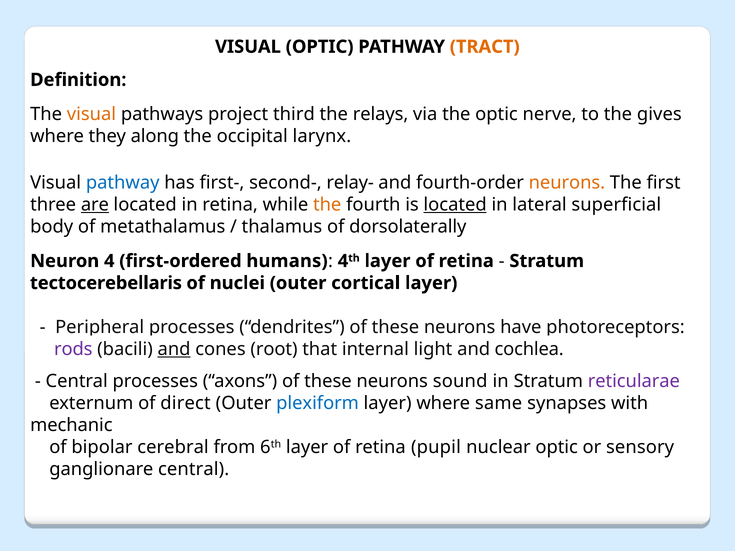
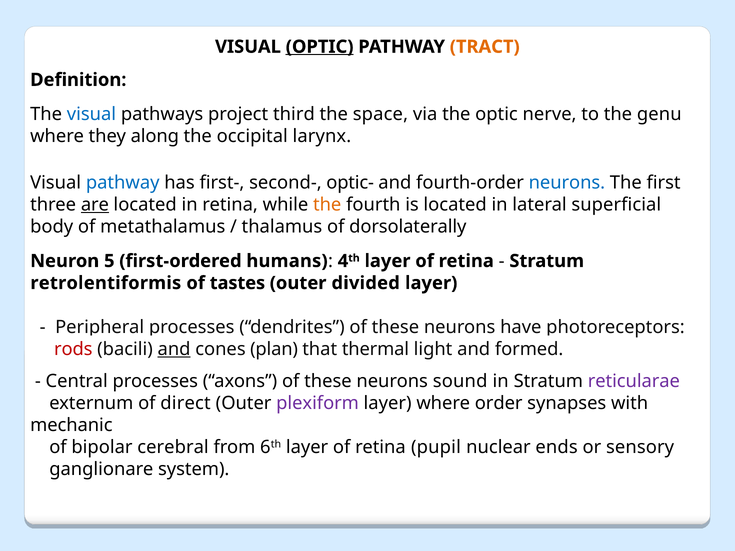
OPTIC underline: none -> present (320, 47)
visual colour: orange -> blue (91, 114)
relays: relays -> space (380, 114)
gives: gives -> genu (659, 114)
relay-: relay- -> optic- (350, 183)
neurons colour: orange -> blue (567, 183)
located underline: present -> none (455, 205)
4: 4 -> 5 (109, 261)
tectocerebellaris: tectocerebellaris -> retrolentiformis (106, 283)
nuclei: nuclei -> tastes (237, 283)
cortical: cortical -> divided (366, 283)
rods colour: purple -> red (73, 349)
root: root -> plan (274, 349)
internal: internal -> thermal (375, 349)
cochlea: cochlea -> formed (529, 349)
plexiform colour: blue -> purple (318, 403)
same: same -> order (499, 403)
nuclear optic: optic -> ends (557, 447)
ganglionare central: central -> system (194, 469)
